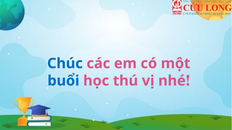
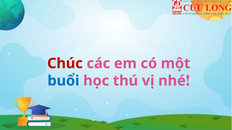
Chúc colour: blue -> red (65, 64)
